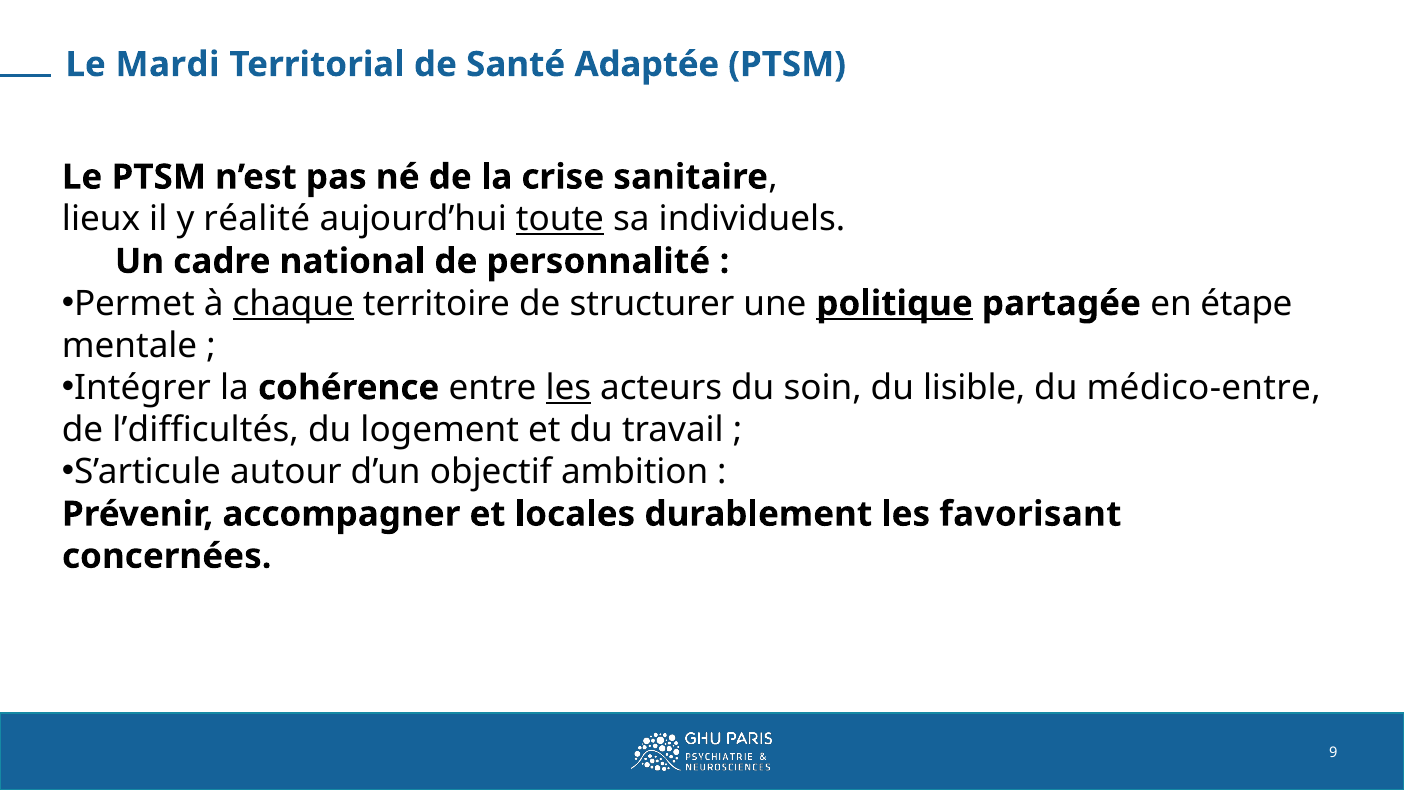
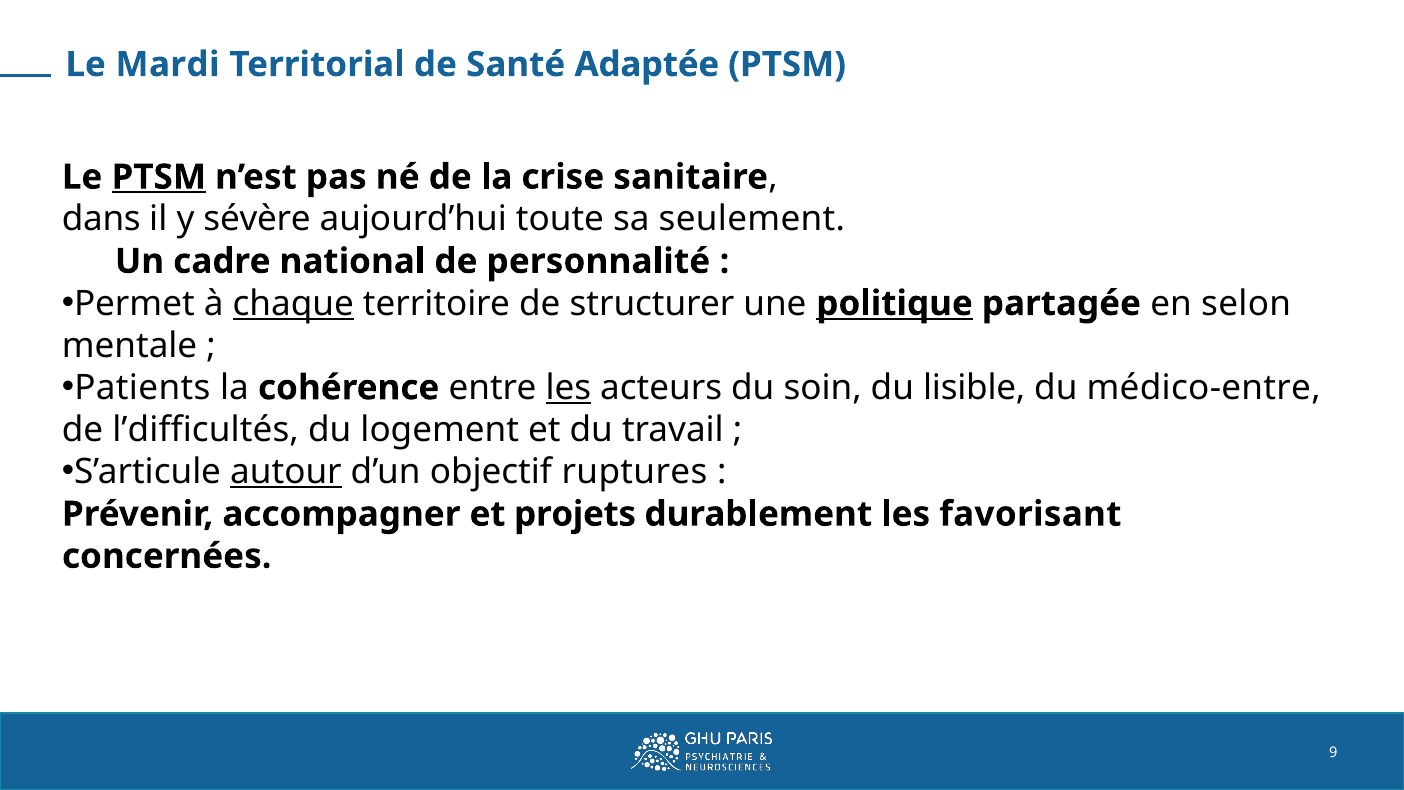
PTSM underline: none -> present (159, 177)
lieux: lieux -> dans (101, 219)
réalité: réalité -> sévère (257, 219)
toute underline: present -> none (560, 219)
individuels: individuels -> seulement (752, 219)
étape: étape -> selon (1246, 303)
Intégrer: Intégrer -> Patients (142, 388)
autour underline: none -> present (286, 472)
ambition: ambition -> ruptures (634, 472)
locales: locales -> projets (575, 514)
